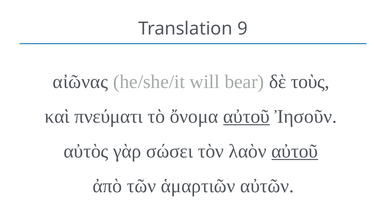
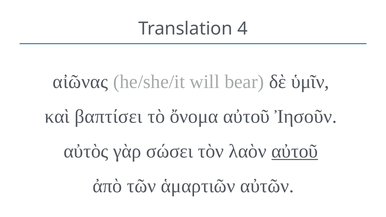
9: 9 -> 4 (242, 29)
τοὺς: τοὺς -> ὑμῖν (310, 82)
πνεύματι: πνεύματι -> βαπτίσει (109, 117)
αὐτοῦ underline: present -> none (246, 117)
